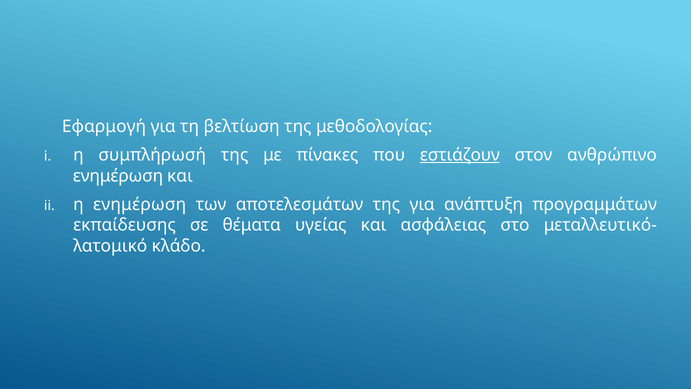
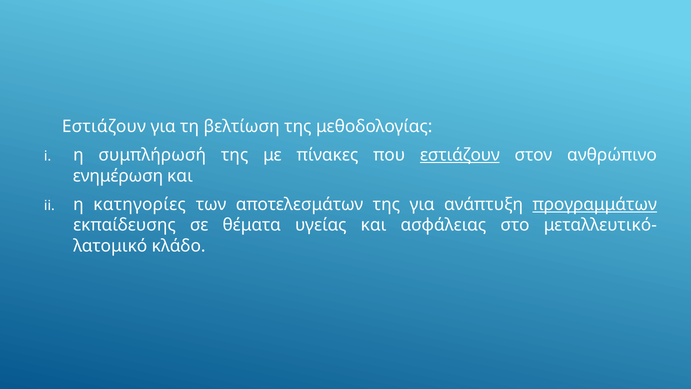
Εφαρμογή: Εφαρμογή -> Εστιάζουν (104, 127)
η ενημέρωση: ενημέρωση -> κατηγορίες (140, 204)
προγραμμάτων underline: none -> present (595, 204)
